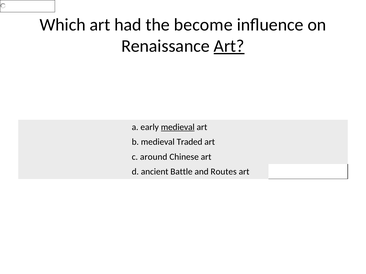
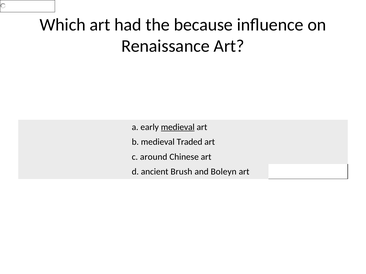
become: become -> because (203, 25)
Art underline: present -> none (229, 46)
Battle: Battle -> Brush (181, 172)
Routes: Routes -> Boleyn (224, 172)
